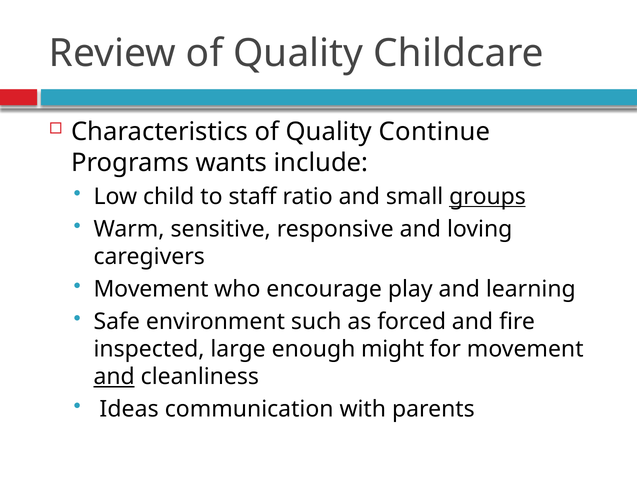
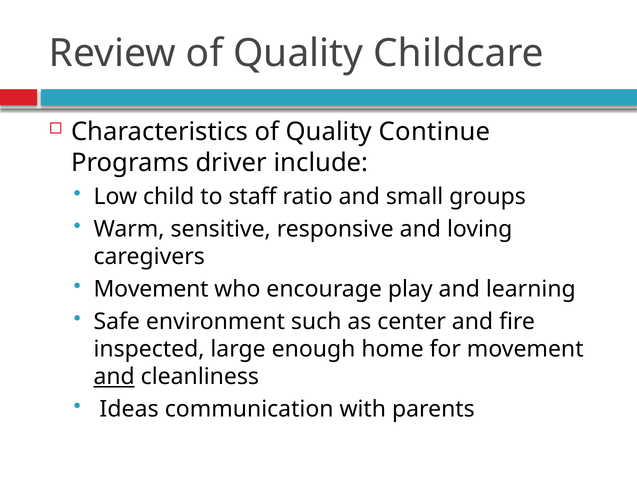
wants: wants -> driver (231, 163)
groups underline: present -> none (487, 196)
forced: forced -> center (412, 321)
might: might -> home (393, 349)
